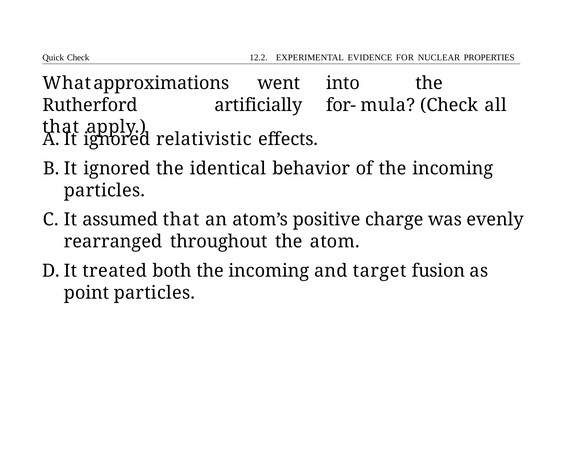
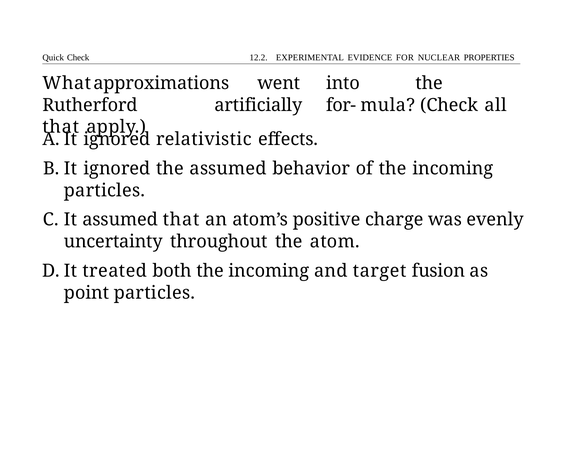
the identical: identical -> assumed (228, 168)
rearranged: rearranged -> uncertainty (113, 241)
